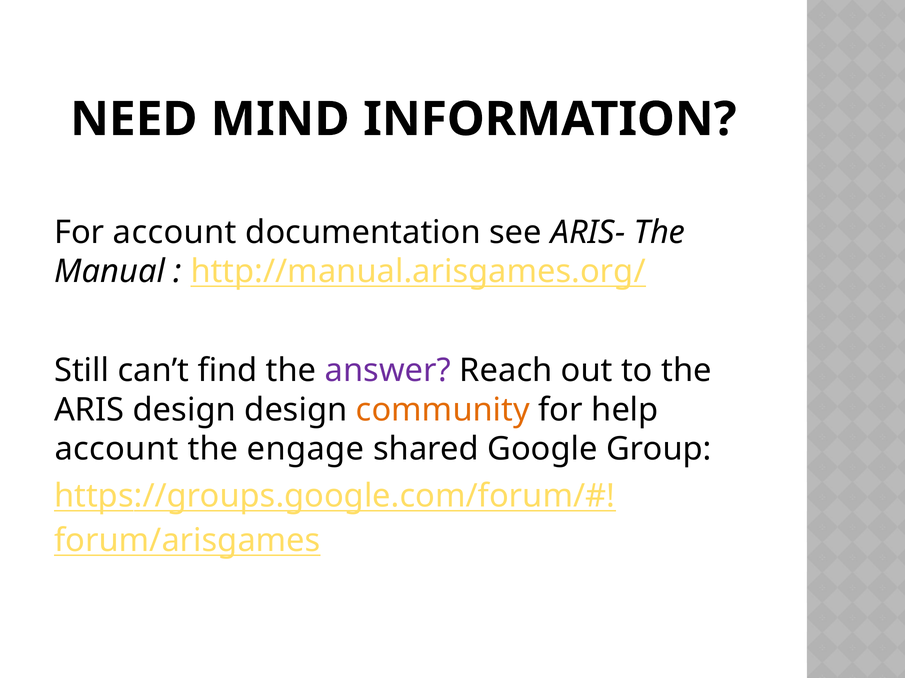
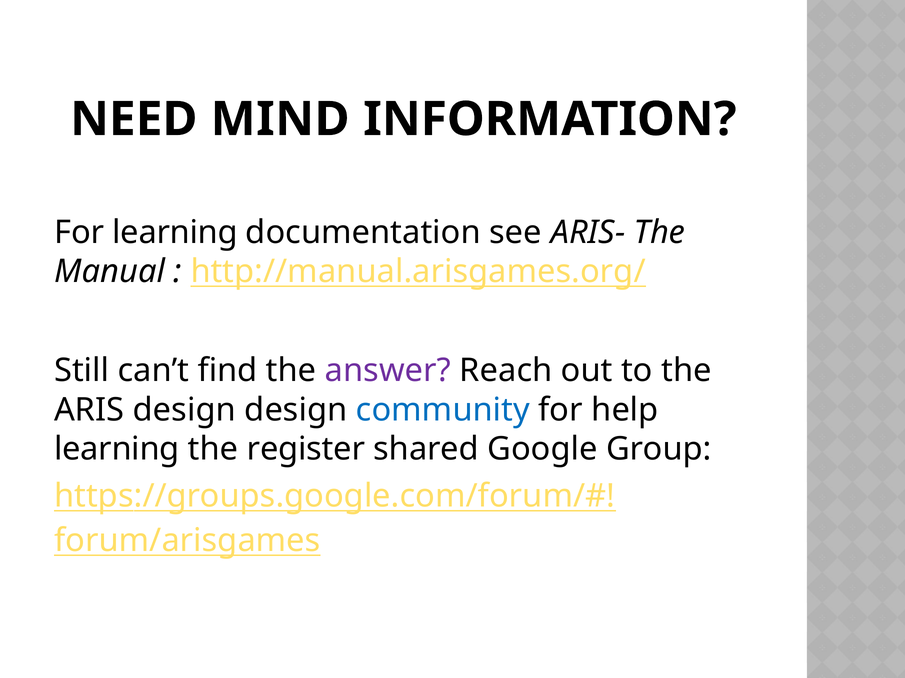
For account: account -> learning (175, 233)
community colour: orange -> blue (443, 410)
account: account -> learning (117, 450)
engage: engage -> register (306, 450)
